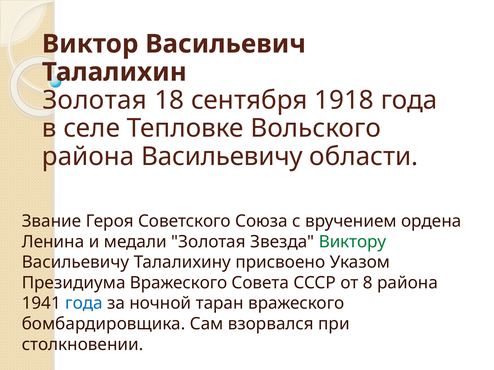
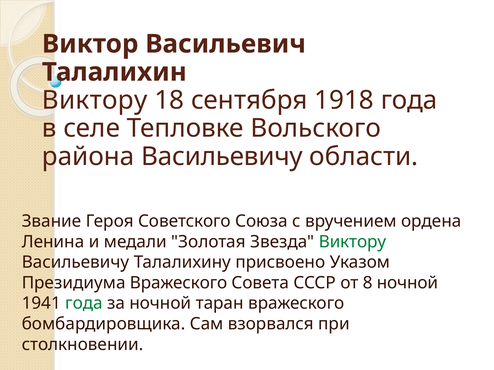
Золотая: Золотая -> Виктору (95, 100)
8 района: района -> ночной (408, 283)
года colour: blue -> green (84, 304)
